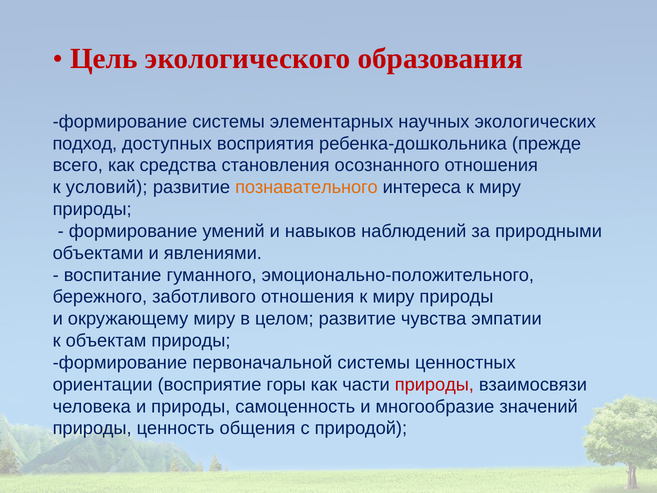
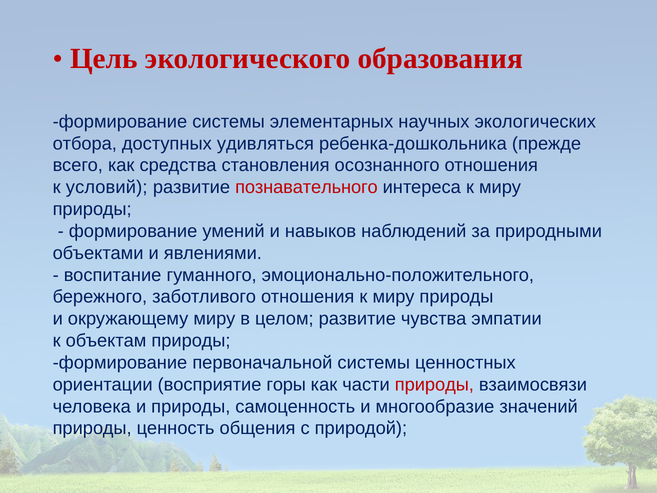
подход: подход -> отбора (85, 143)
восприятия: восприятия -> удивляться (265, 143)
познавательного colour: orange -> red (306, 187)
